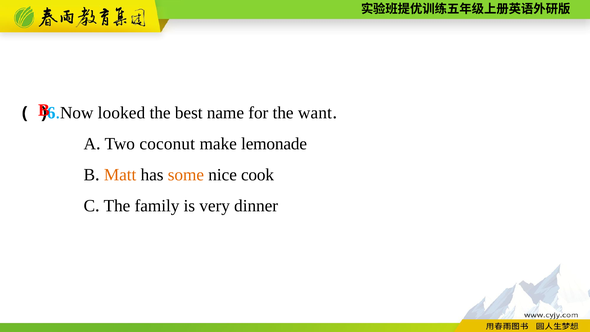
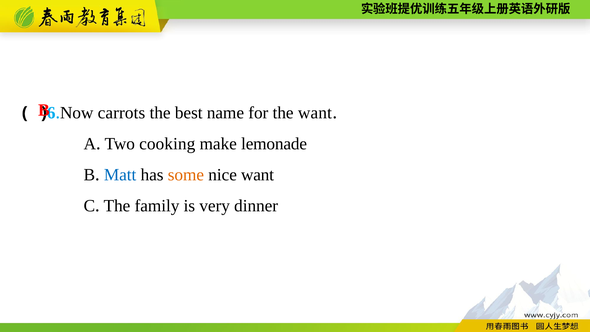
looked: looked -> carrots (121, 113)
coconut: coconut -> cooking (167, 144)
Matt colour: orange -> blue (120, 175)
nice cook: cook -> want (257, 175)
